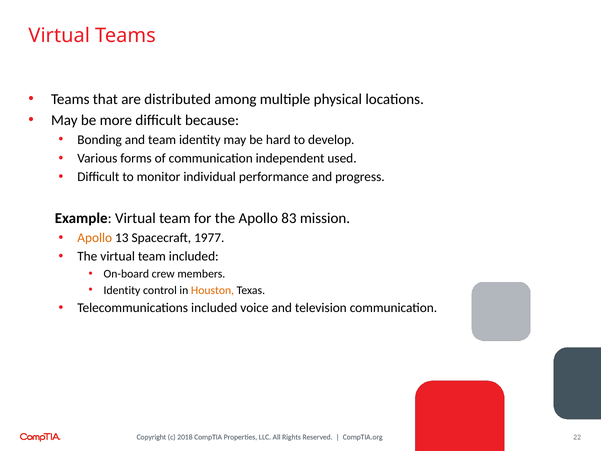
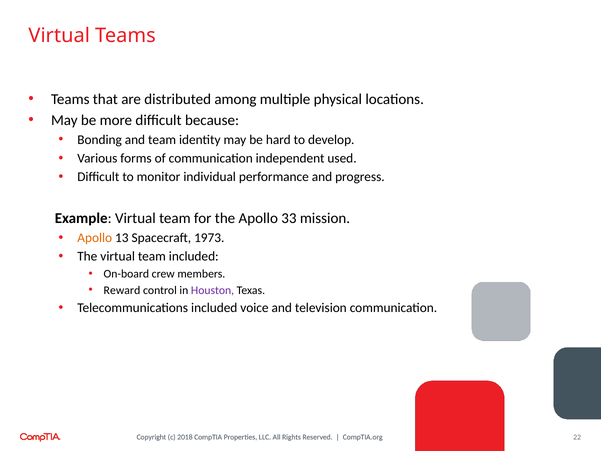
83: 83 -> 33 (289, 218)
1977: 1977 -> 1973 (209, 238)
Identity: Identity -> Reward (122, 290)
Houston colour: orange -> purple (213, 290)
